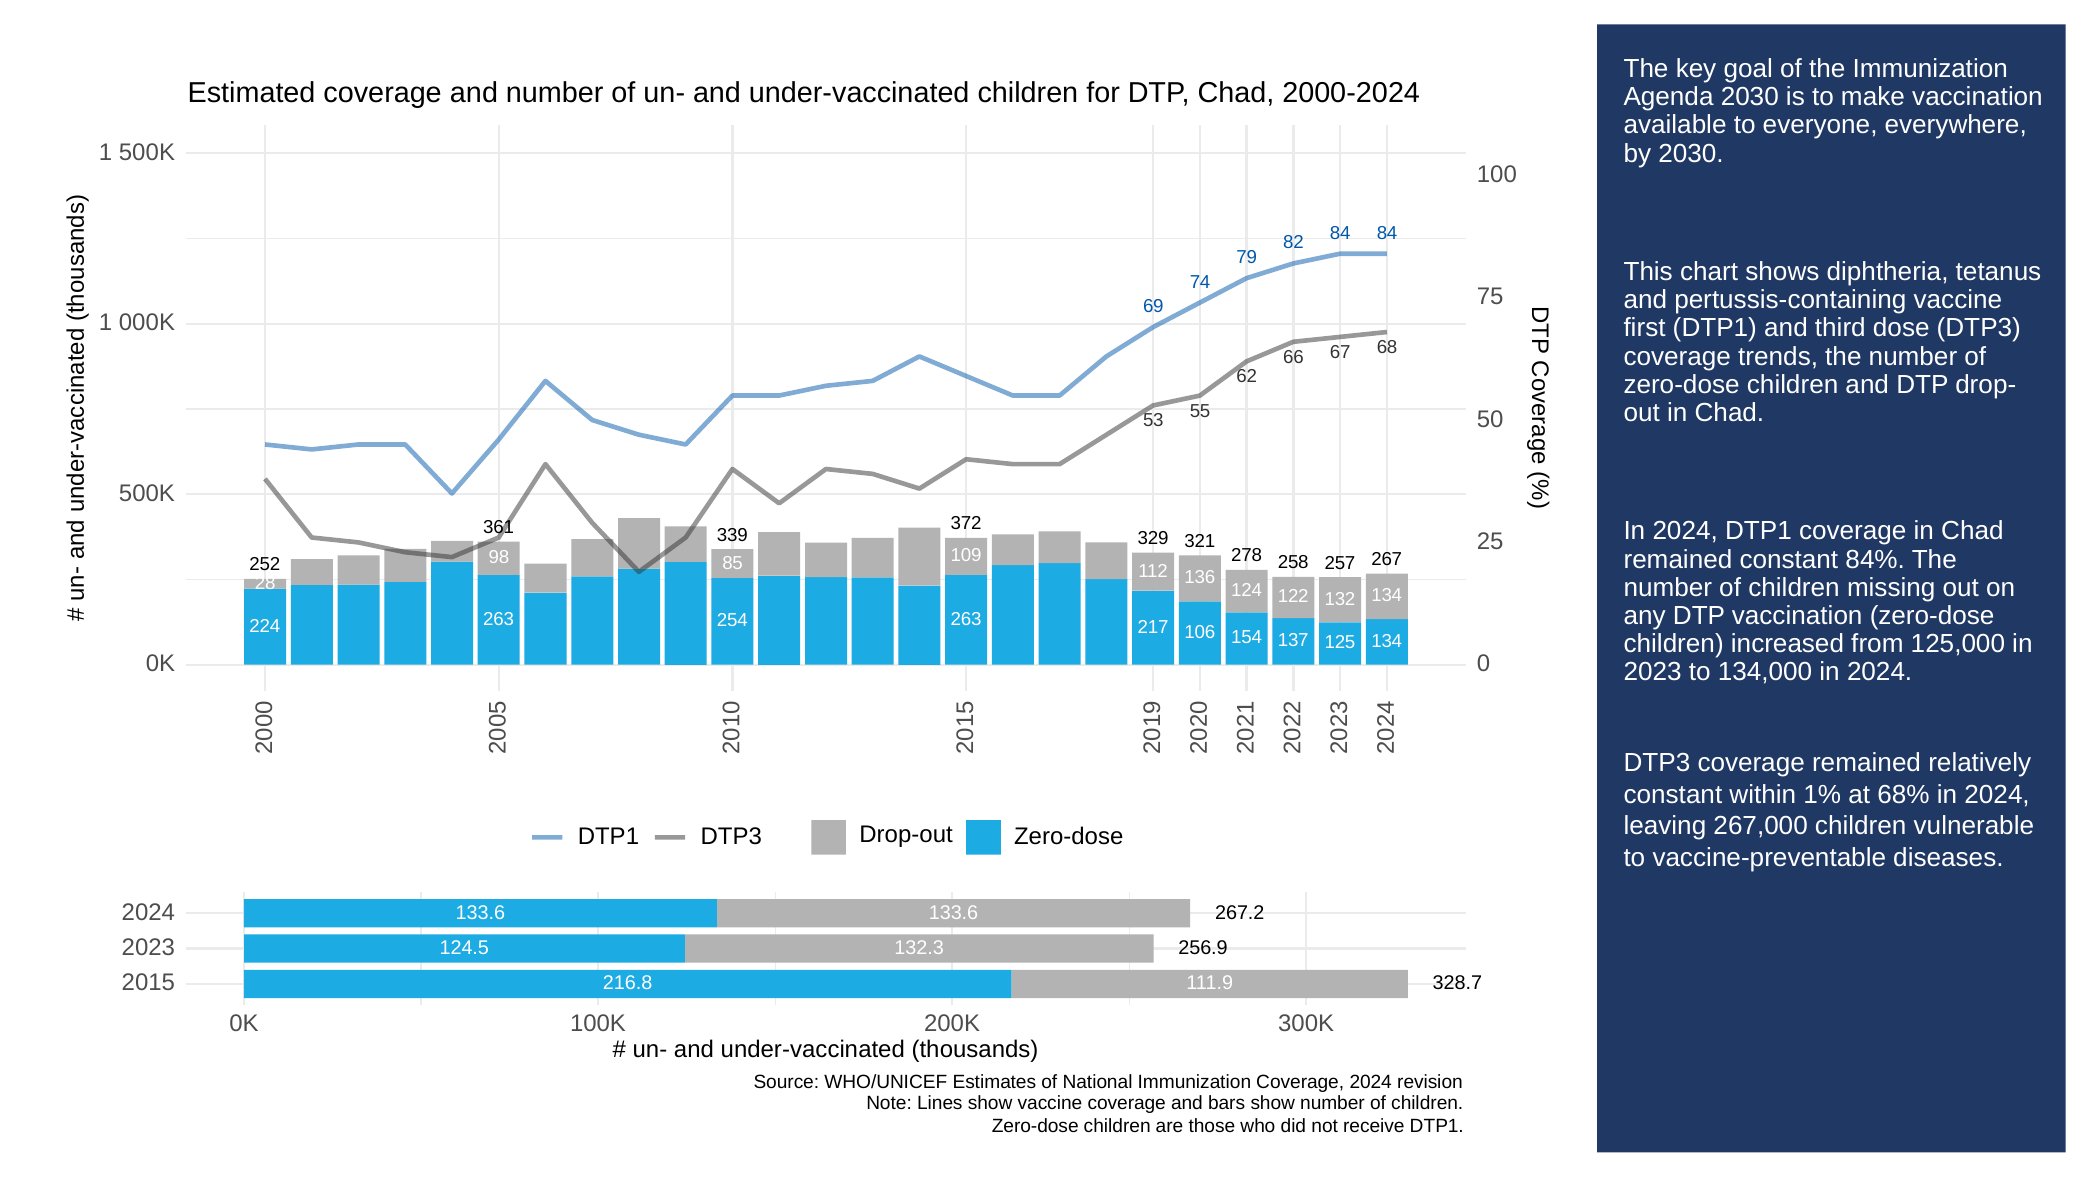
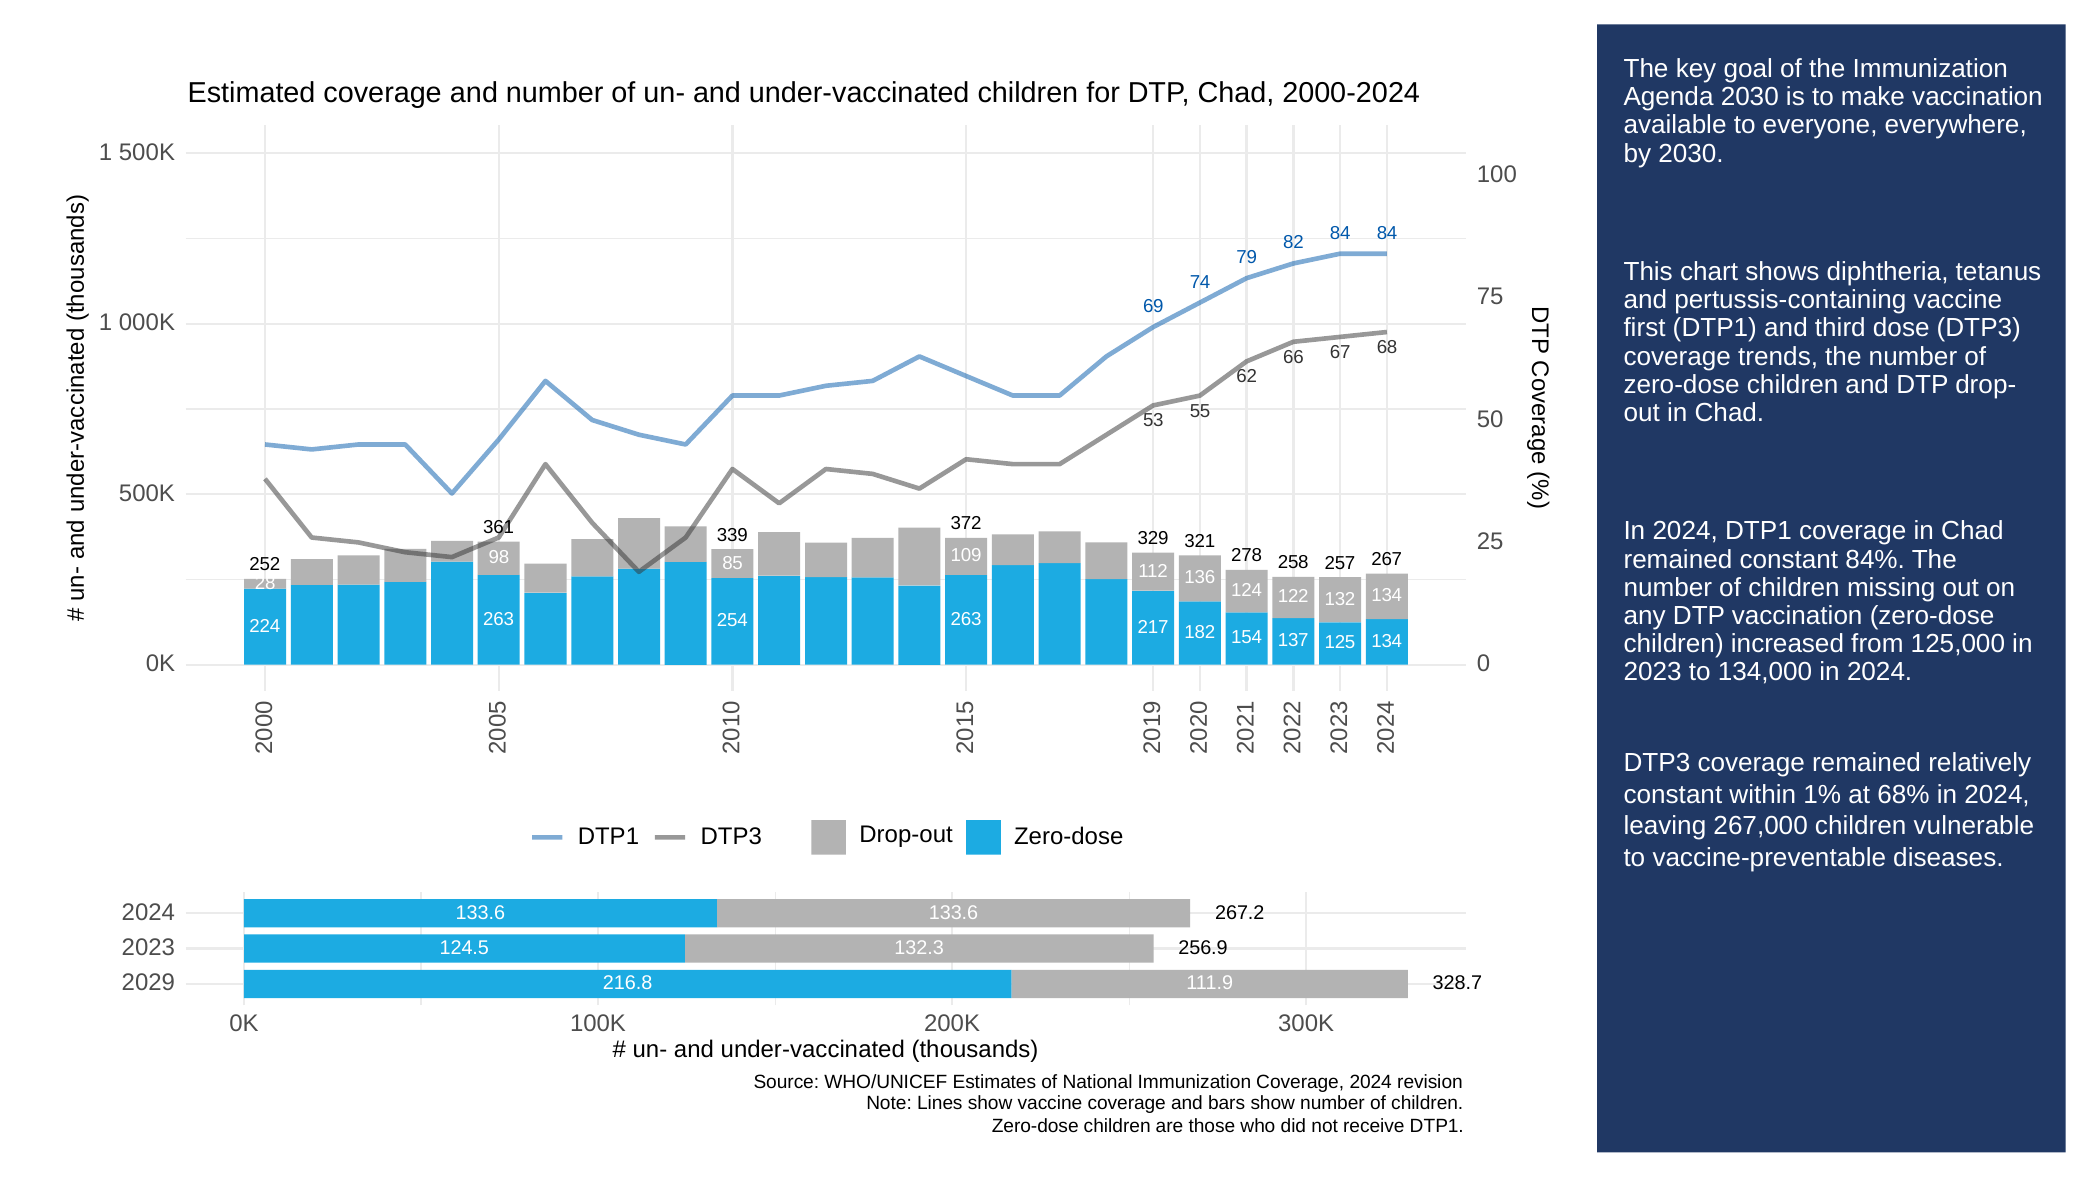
106: 106 -> 182 (1200, 632)
2015: 2015 -> 2029 (148, 983)
